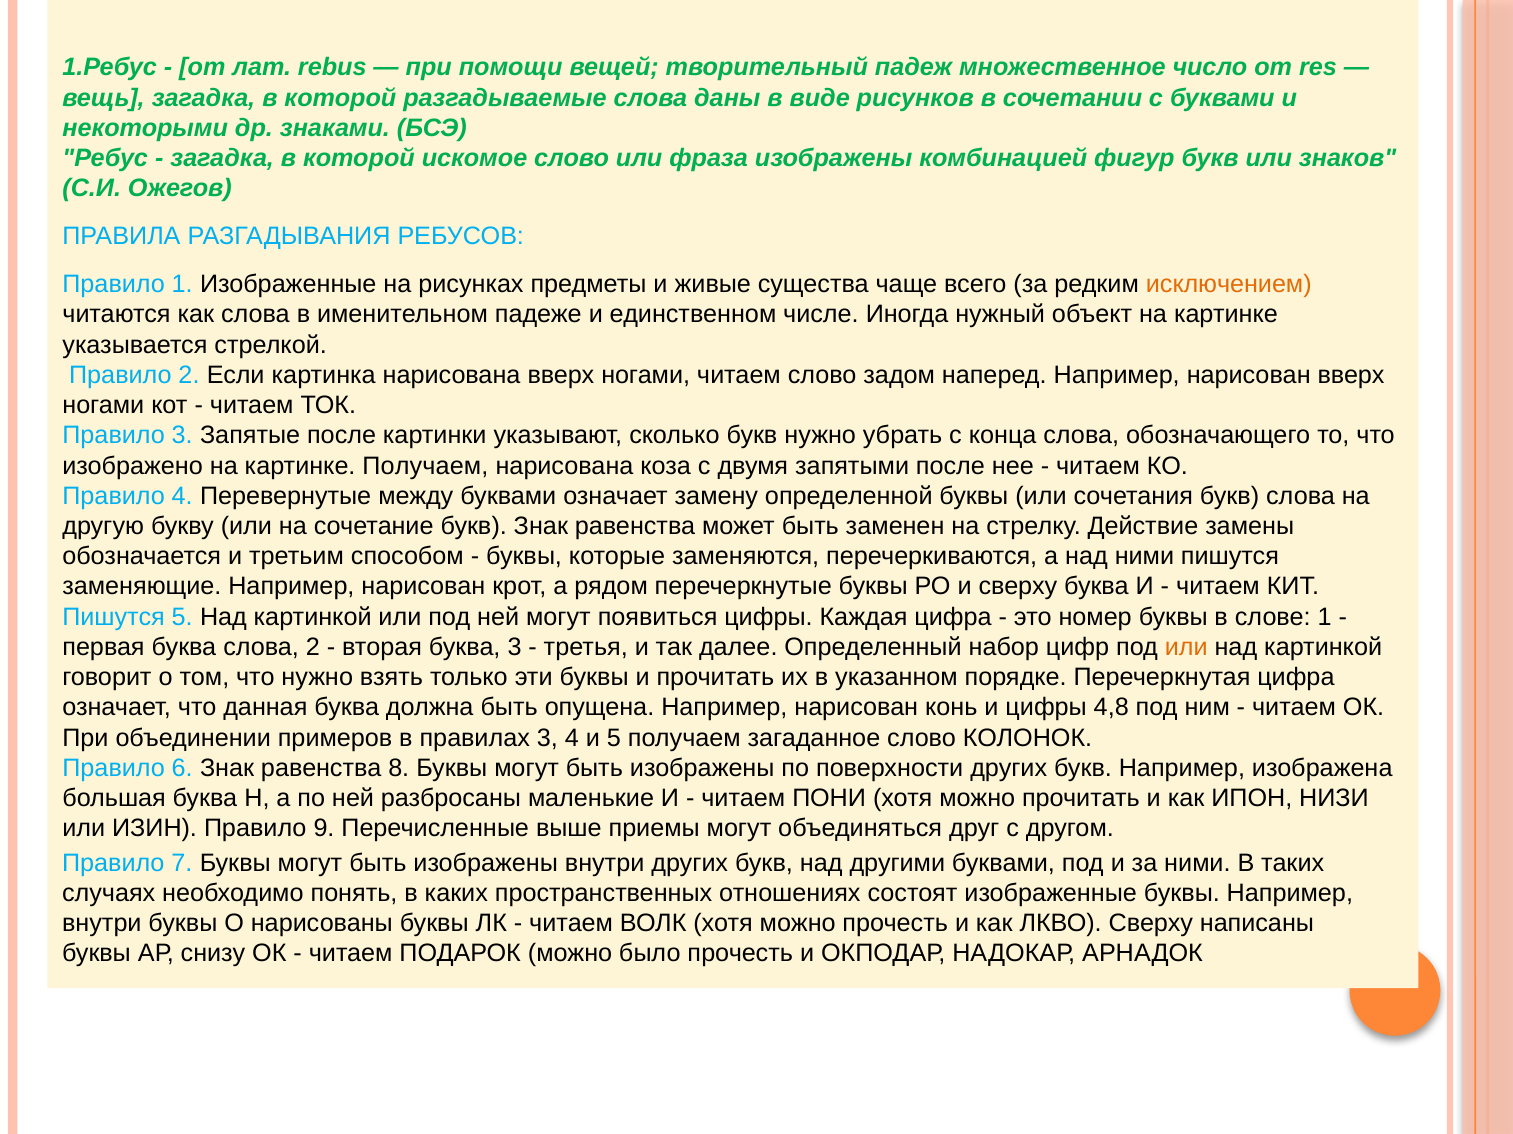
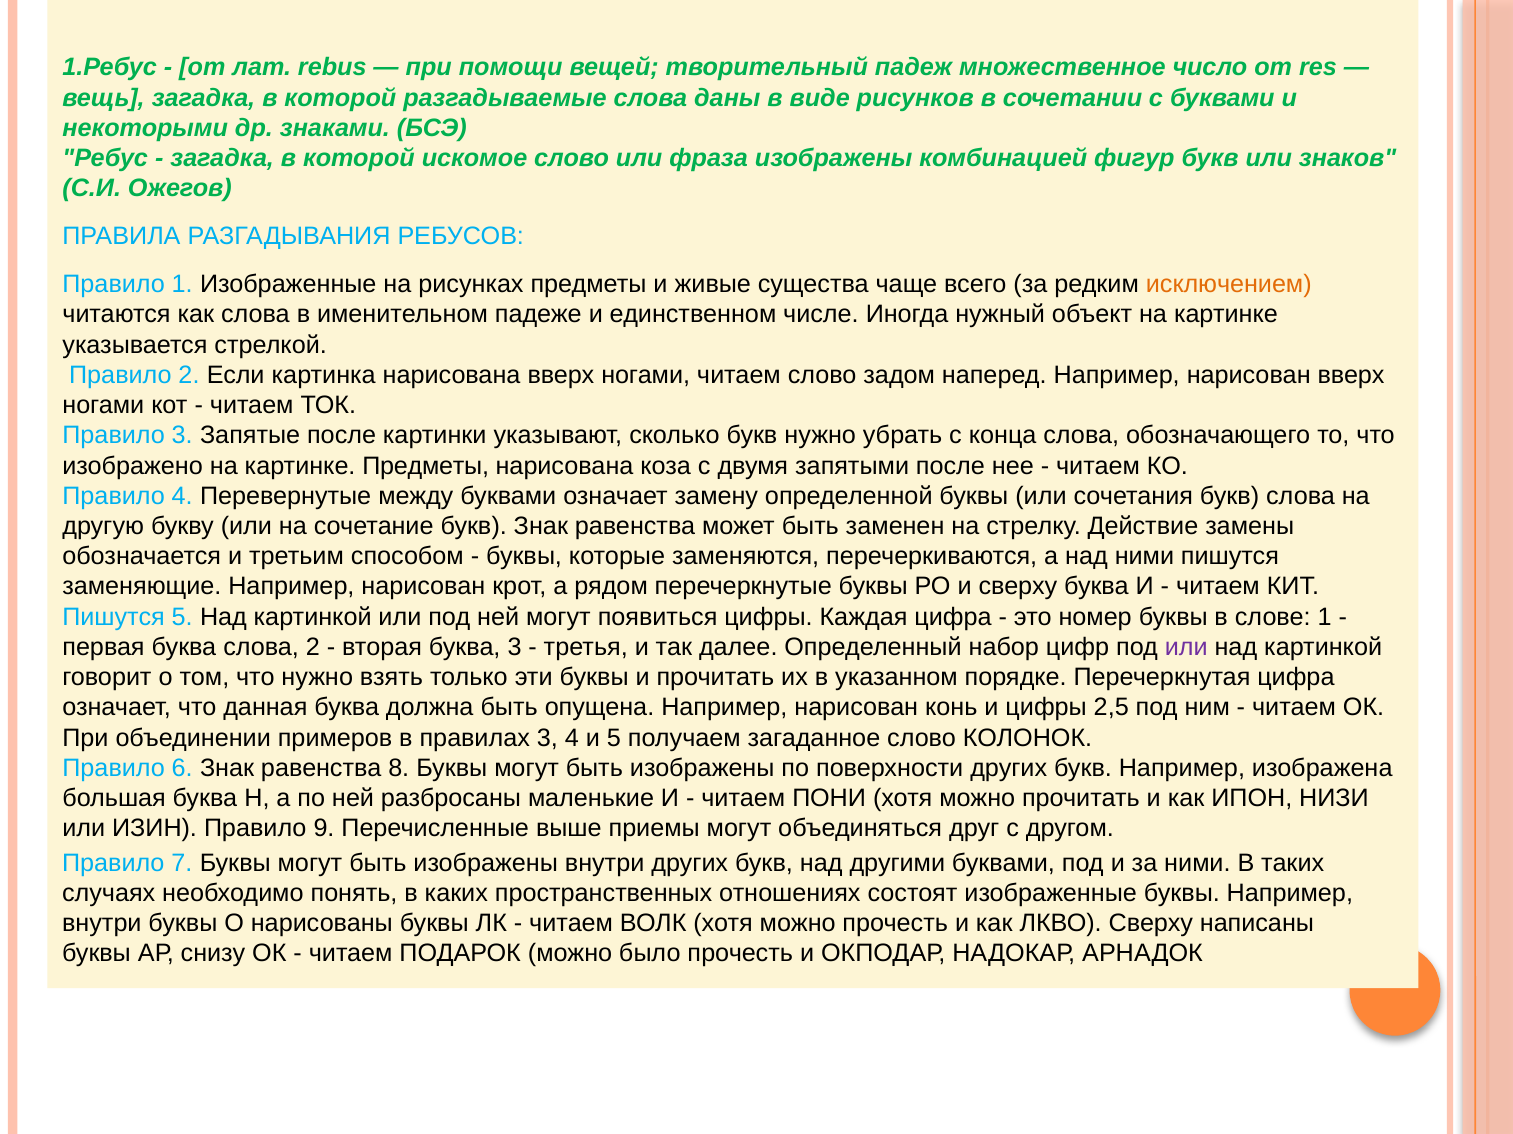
картинке Получаем: Получаем -> Предметы (426, 466)
или colour: orange -> purple (1186, 648)
4,8: 4,8 -> 2,5 (1111, 708)
